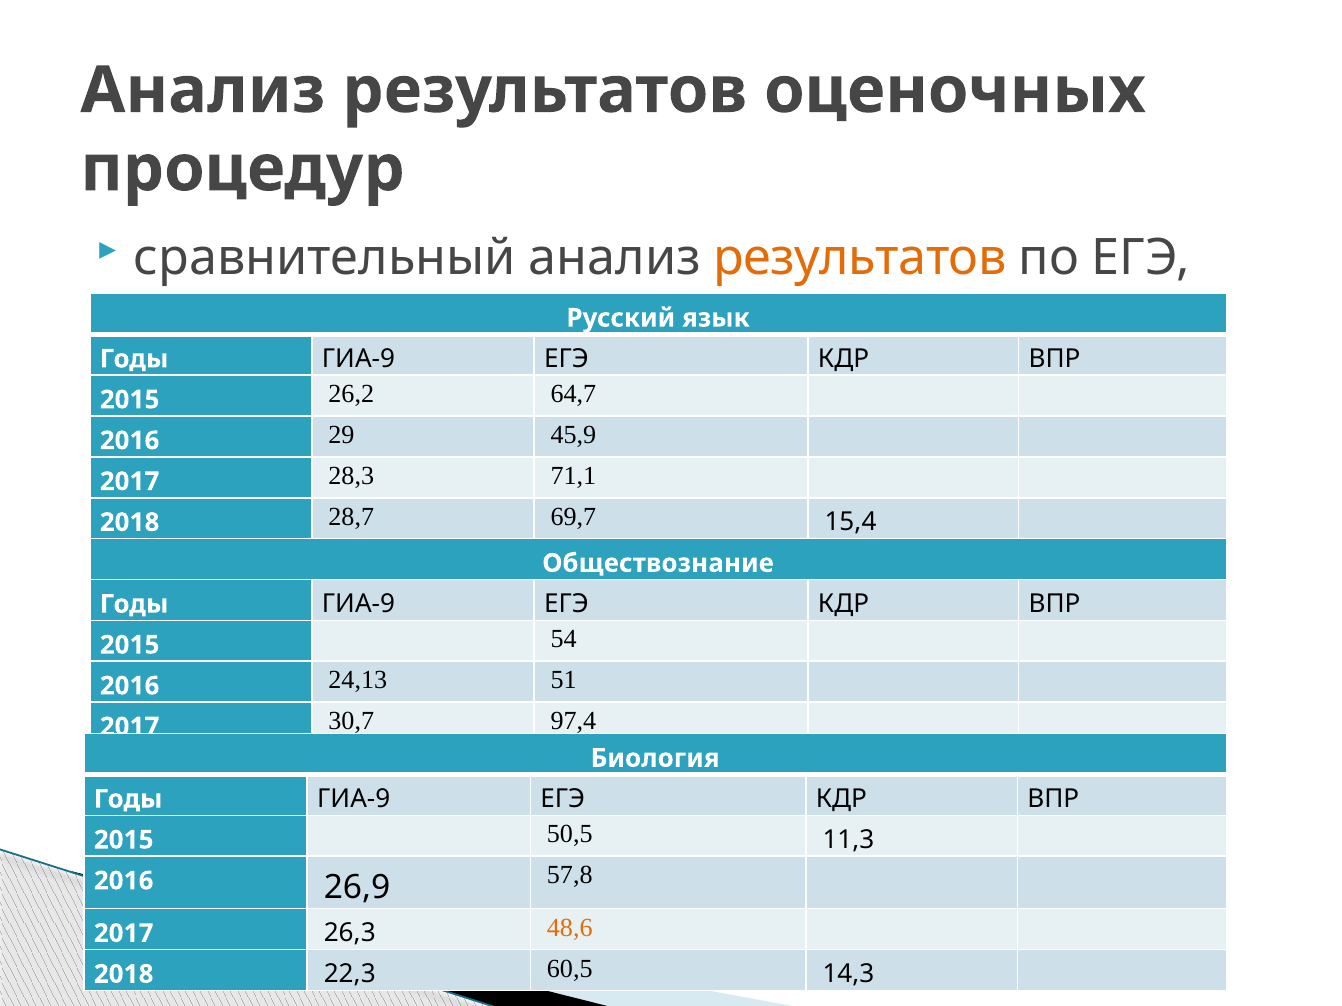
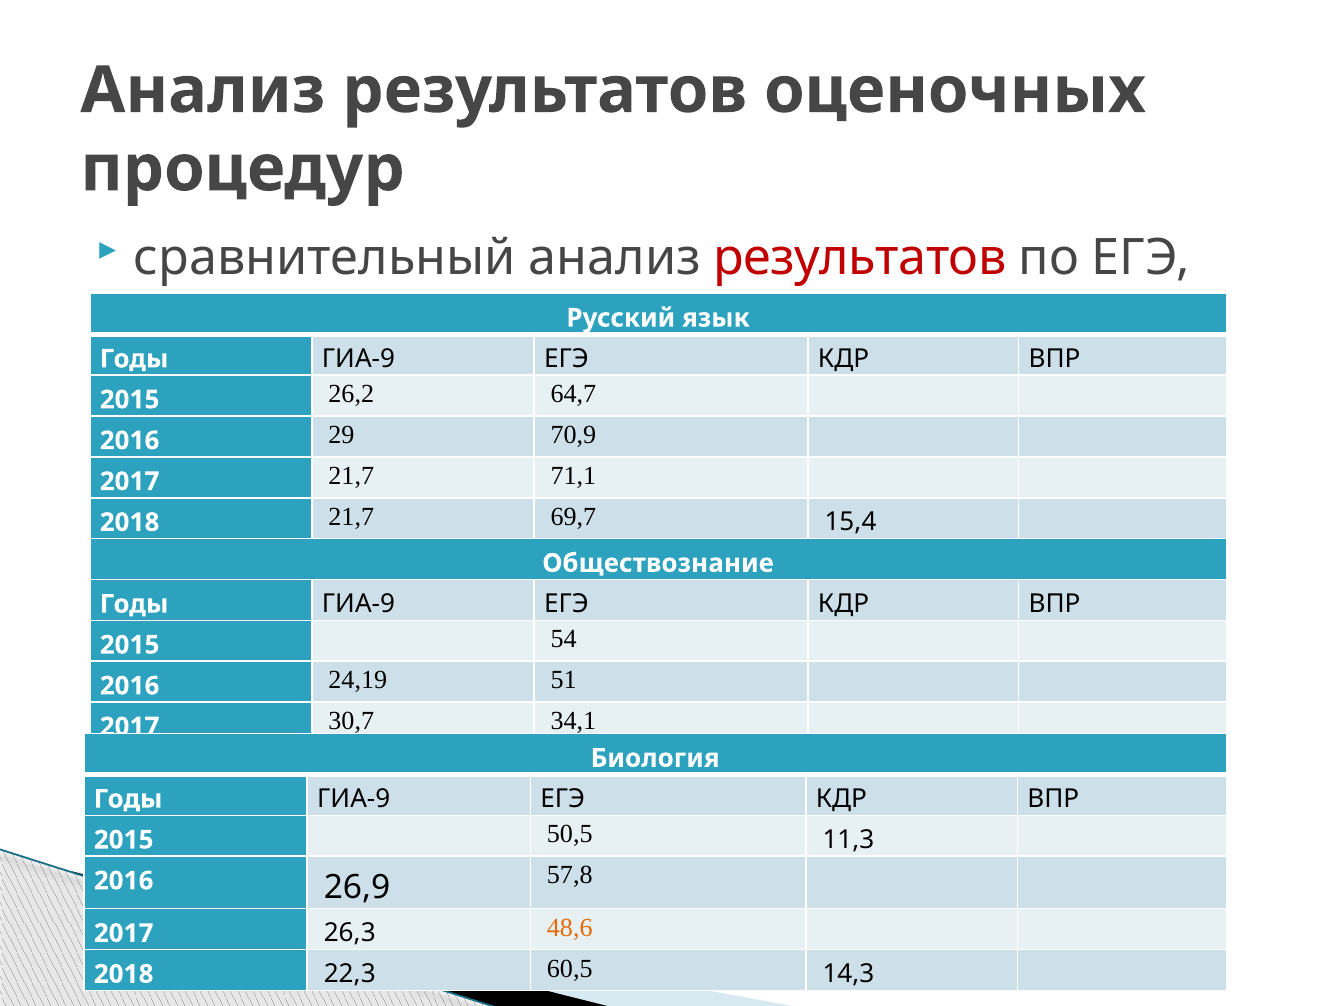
результатов colour: orange -> red (860, 258)
45,9: 45,9 -> 70,9 (573, 435)
28,3: 28,3 -> 21,7 (351, 476)
28,7: 28,7 -> 21,7 (351, 517)
24,13: 24,13 -> 24,19 (358, 681)
97,4: 97,4 -> 34,1 (573, 721)
